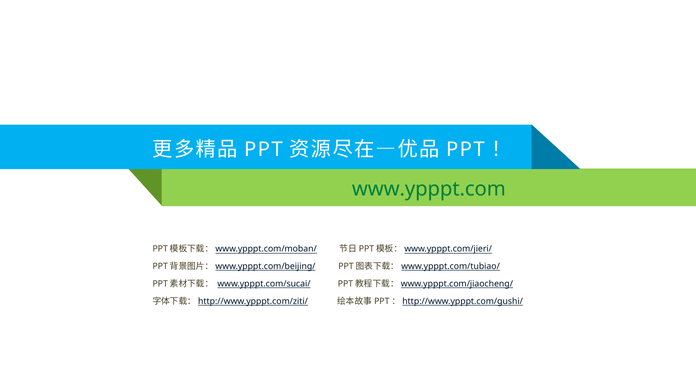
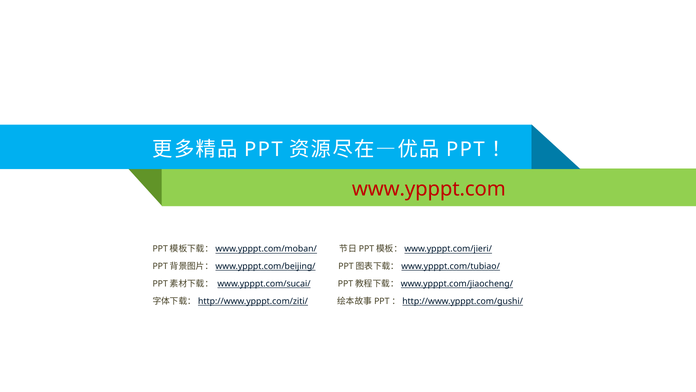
www.ypppt.com colour: green -> red (429, 189)
